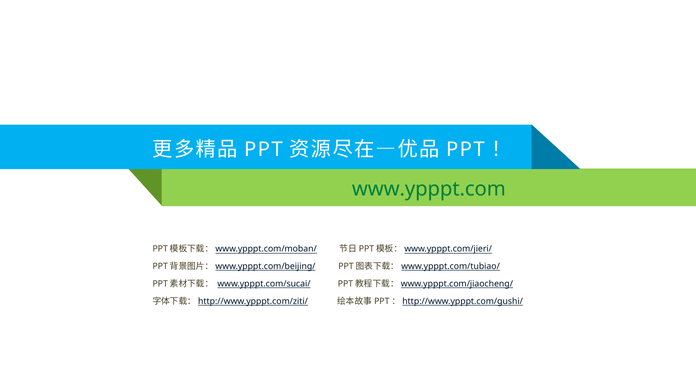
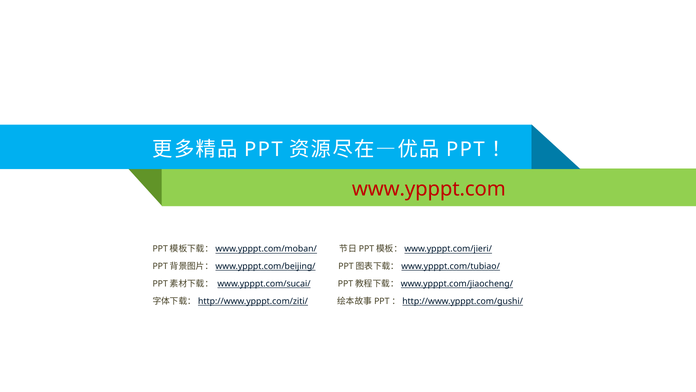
www.ypppt.com colour: green -> red (429, 189)
